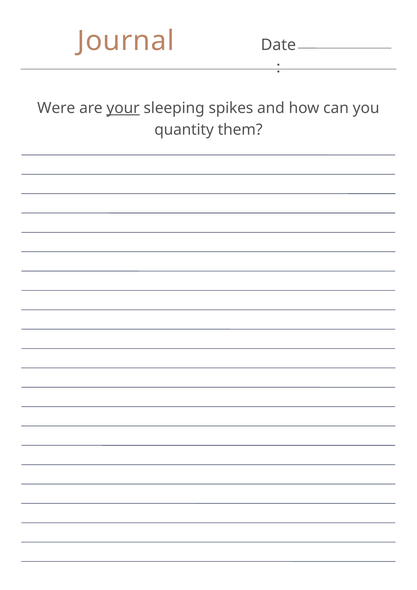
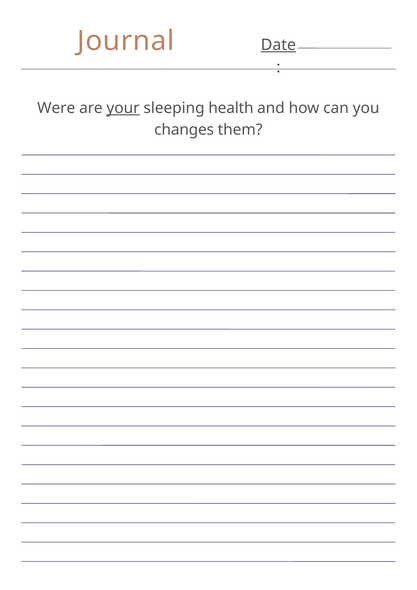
Date underline: none -> present (278, 45)
spikes: spikes -> health (231, 108)
quantity: quantity -> changes (184, 130)
